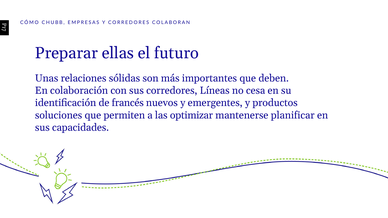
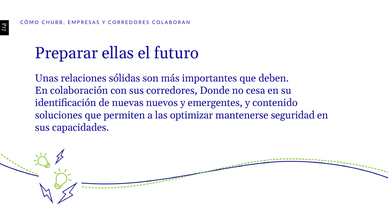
Líneas: Líneas -> Donde (215, 91)
francés: francés -> nuevas (128, 103)
productos: productos -> contenido (275, 103)
planificar: planificar -> seguridad (293, 115)
